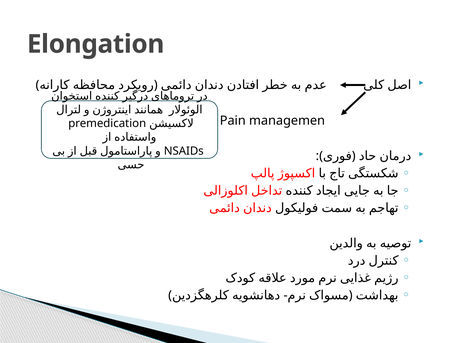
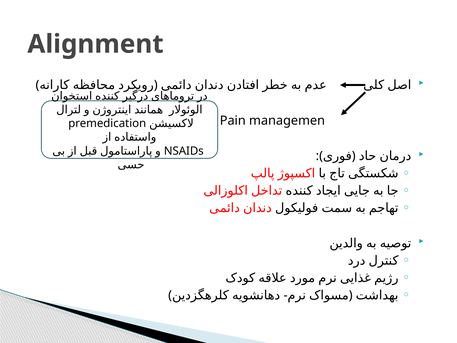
Elongation: Elongation -> Alignment (95, 44)
